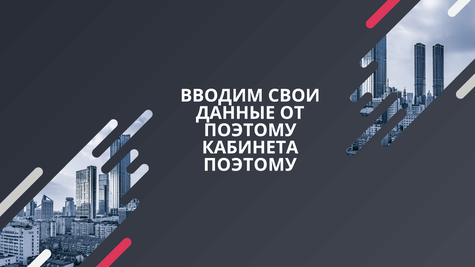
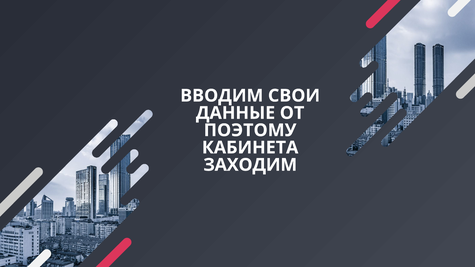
ПОЭТОМУ: ПОЭТОМУ -> ЗАХОДИМ (250, 165)
